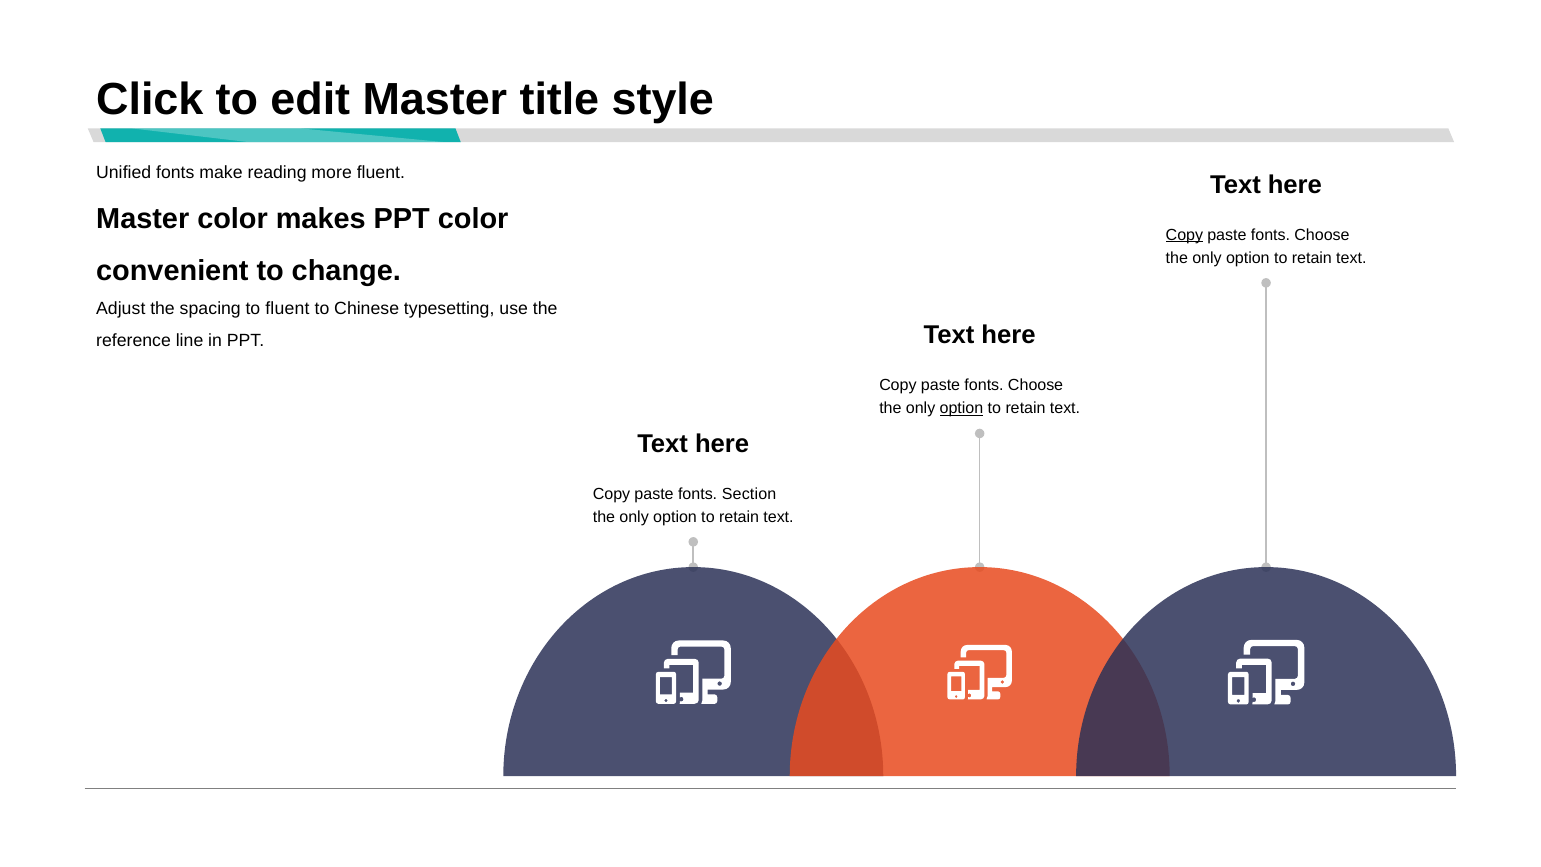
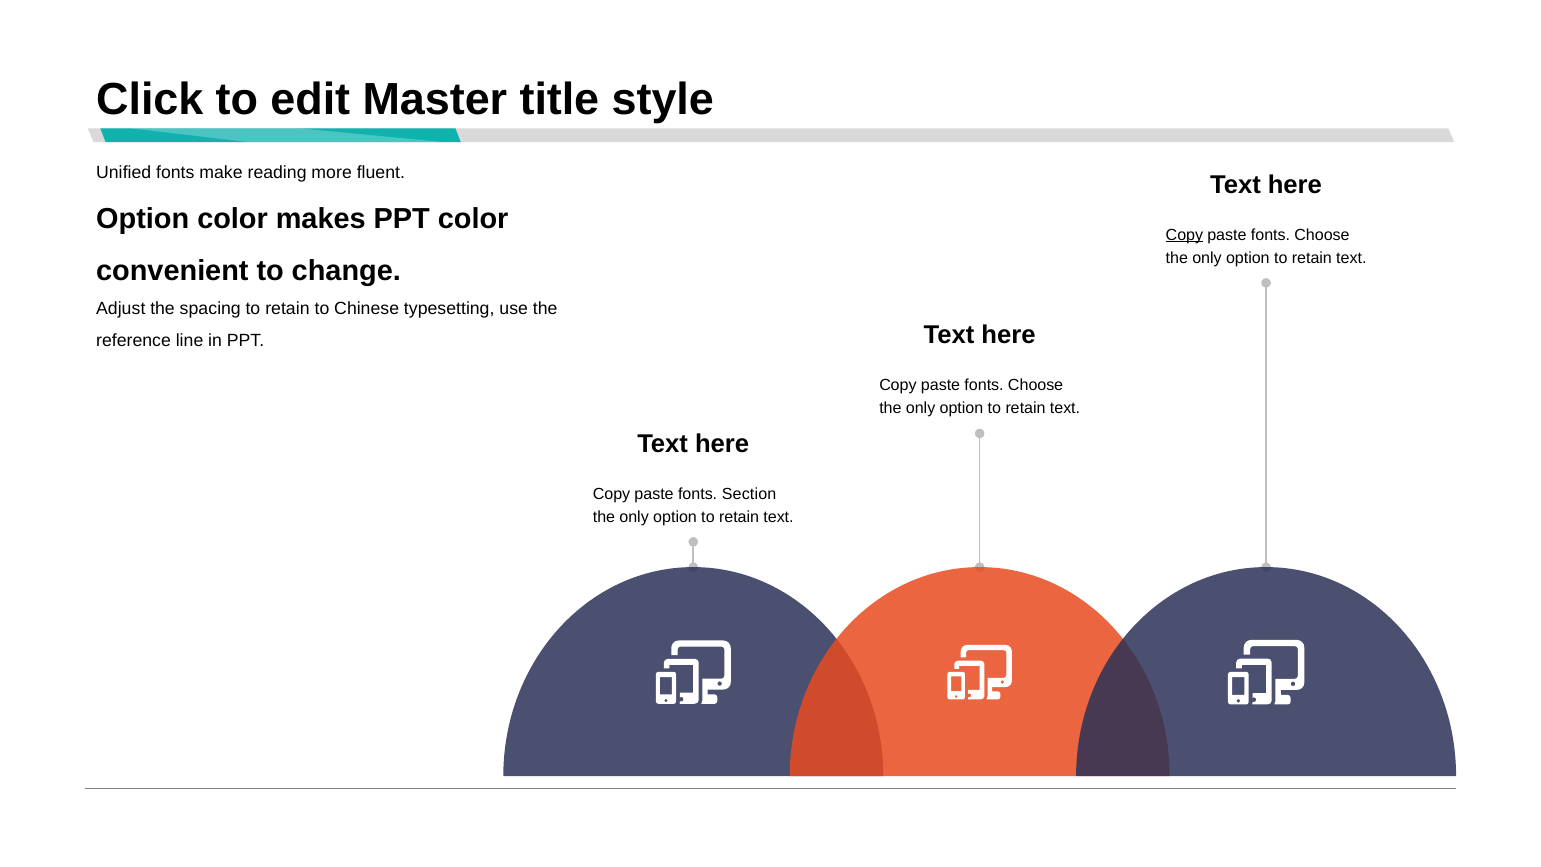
Master: Master -> Option (143, 219)
spacing to fluent: fluent -> retain (287, 309)
option underline: present -> none (961, 408)
